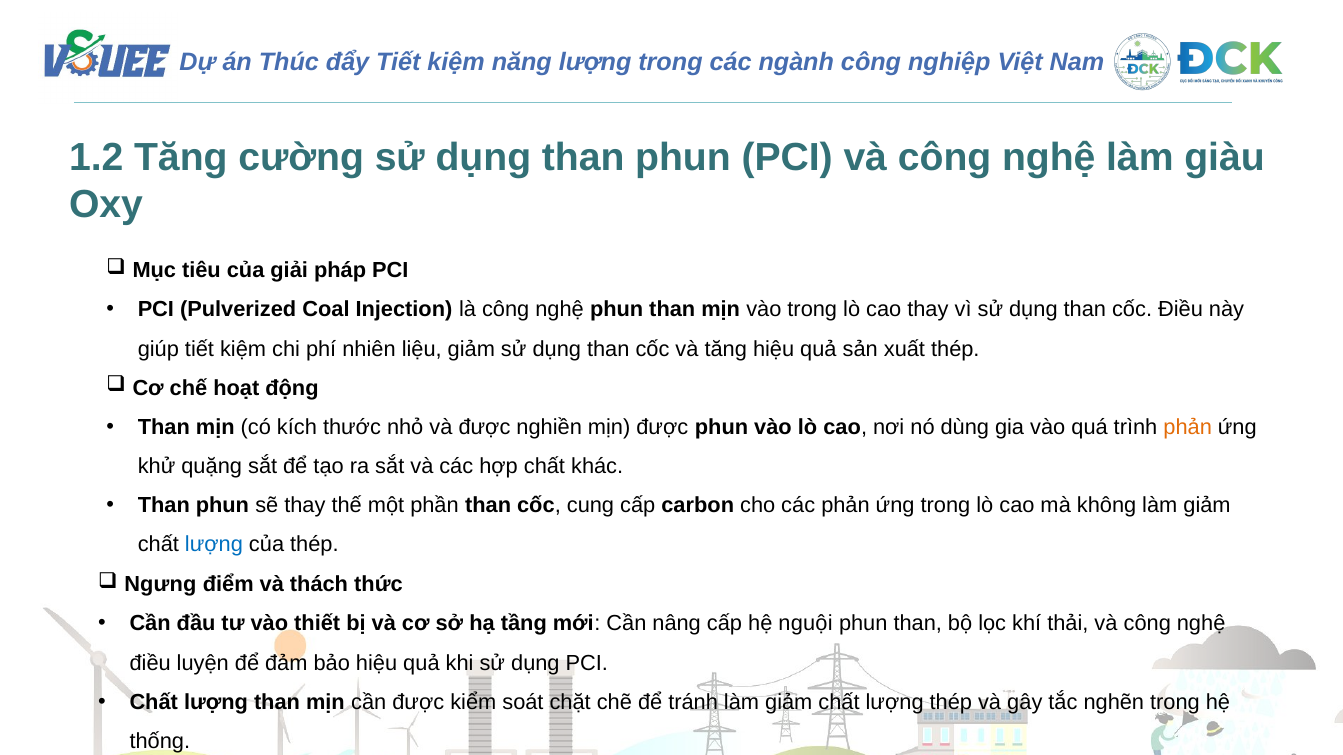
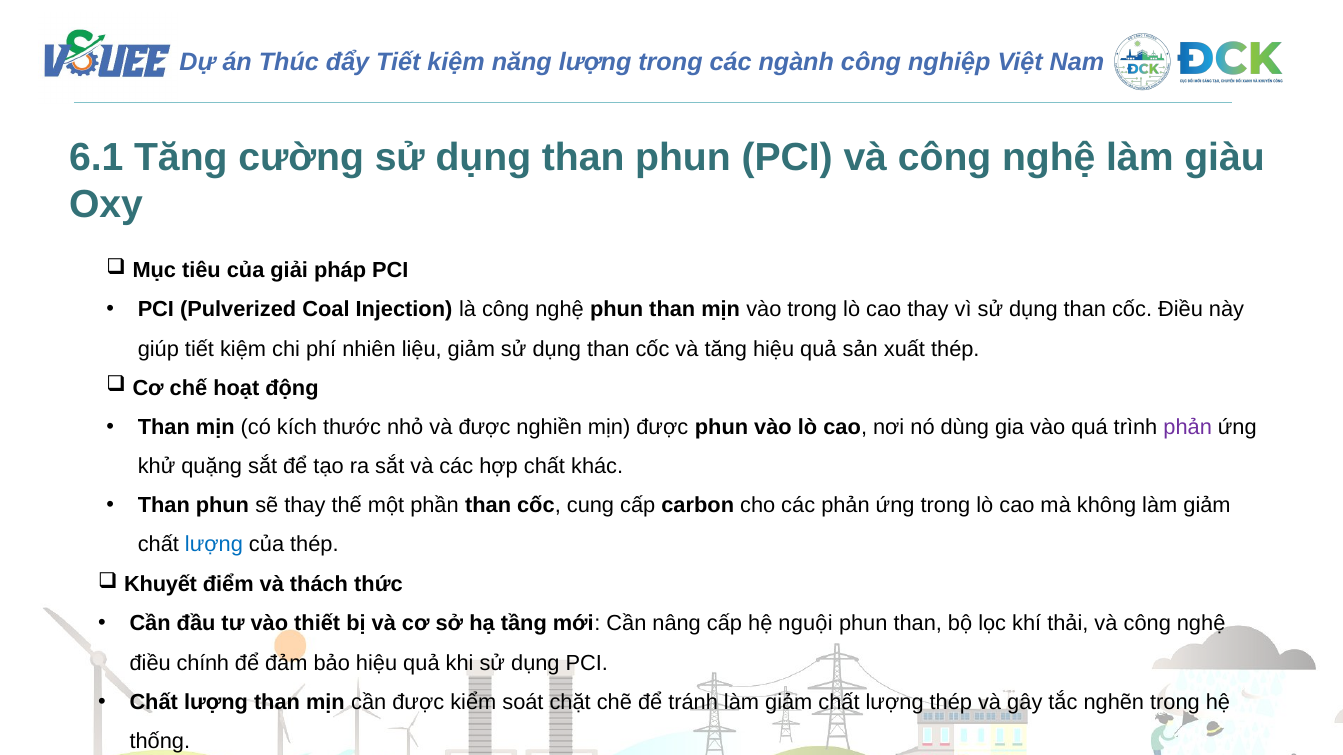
1.2: 1.2 -> 6.1 (96, 158)
phản colour: orange -> purple (1188, 427)
Ngưng: Ngưng -> Khuyết (161, 585)
luyện: luyện -> chính (203, 663)
